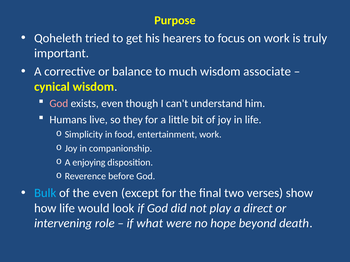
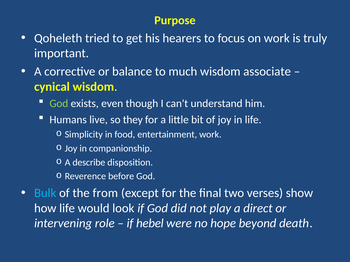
God colour: pink -> light green (59, 104)
enjoying: enjoying -> describe (89, 163)
the even: even -> from (105, 193)
what: what -> hebel (150, 224)
